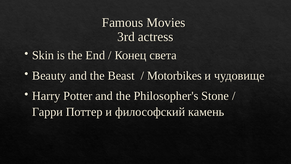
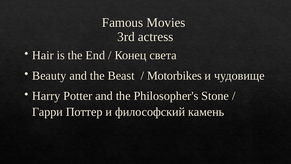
Skin: Skin -> Hair (43, 55)
